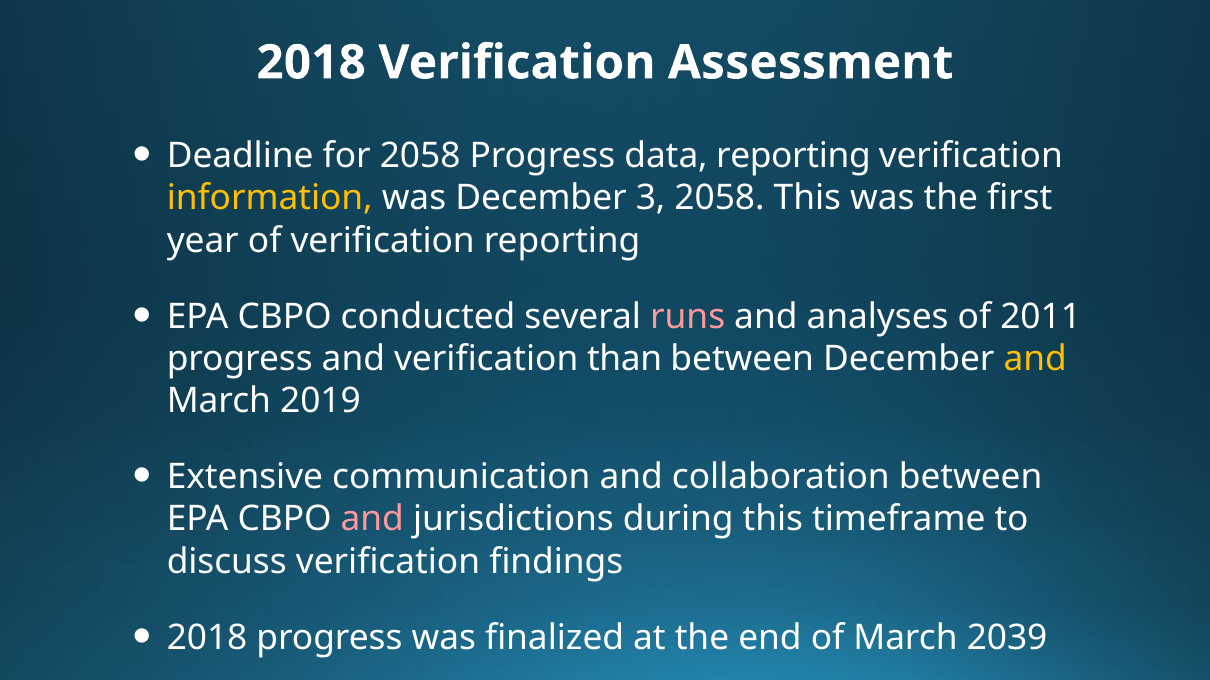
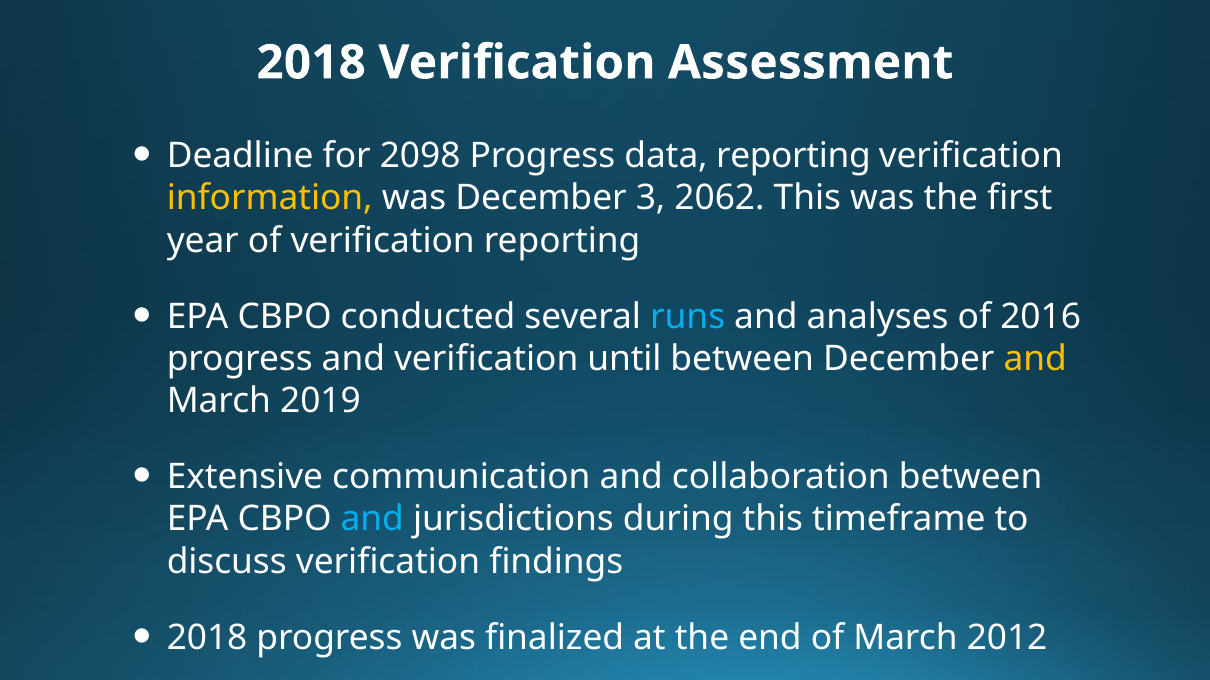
for 2058: 2058 -> 2098 (420, 156)
3 2058: 2058 -> 2062 (720, 198)
runs colour: pink -> light blue (688, 317)
2011: 2011 -> 2016 (1041, 317)
than: than -> until (624, 359)
and colour: pink -> light blue (372, 520)
2039: 2039 -> 2012 (1007, 638)
